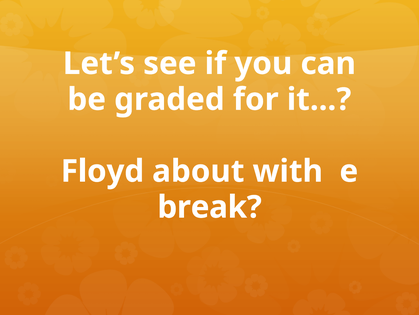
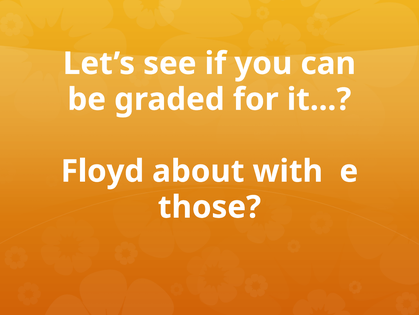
break: break -> those (209, 207)
